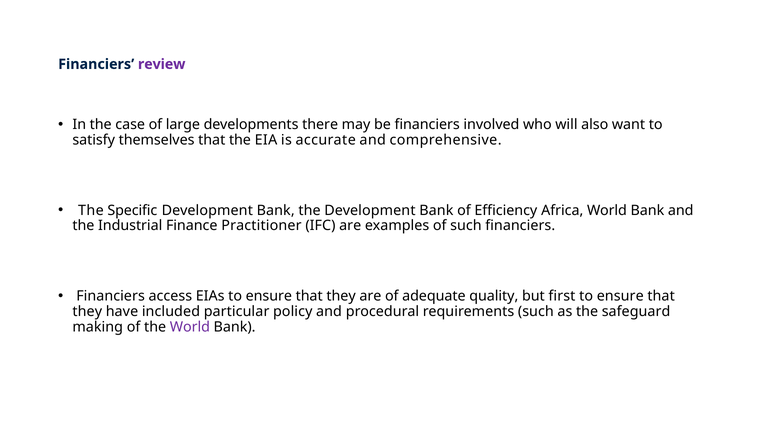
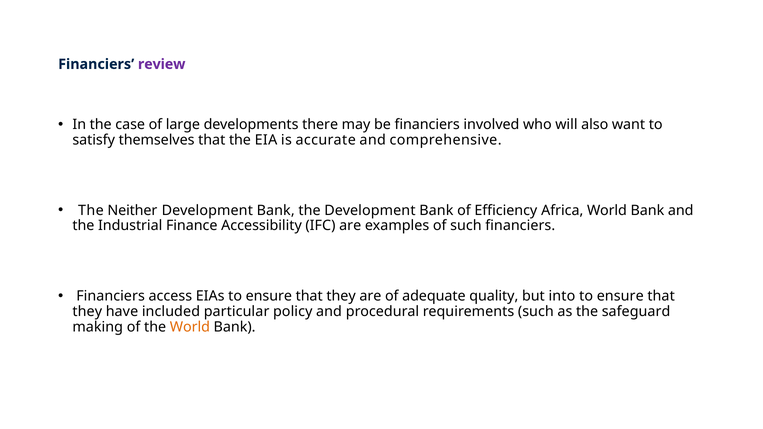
Specific: Specific -> Neither (132, 210)
Practitioner: Practitioner -> Accessibility (262, 226)
first: first -> into (562, 296)
World colour: purple -> orange (190, 327)
